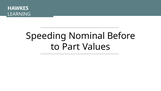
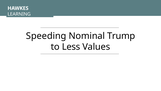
Before: Before -> Trump (121, 36)
Part: Part -> Less (71, 47)
